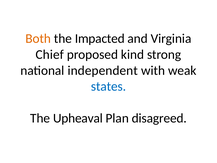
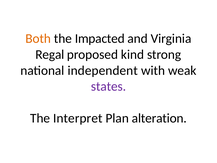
Chief: Chief -> Regal (50, 54)
states colour: blue -> purple (109, 86)
Upheaval: Upheaval -> Interpret (78, 118)
disagreed: disagreed -> alteration (159, 118)
